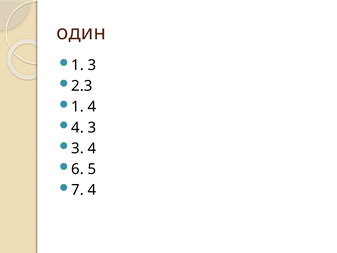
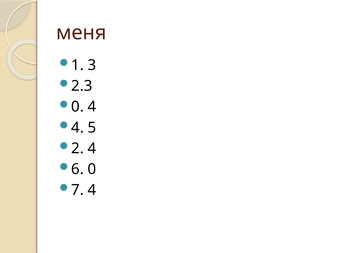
один: один -> меня (81, 33)
1: 1 -> 0 (78, 107)
4 3: 3 -> 5 (92, 127)
3: 3 -> 2 (78, 148)
6 5: 5 -> 0 (92, 169)
